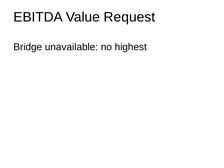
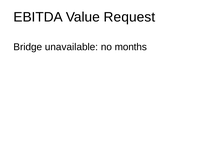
highest: highest -> months (131, 47)
